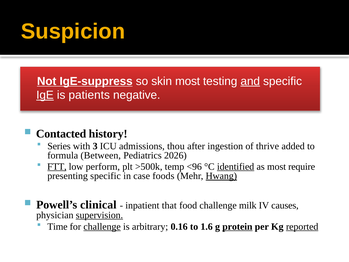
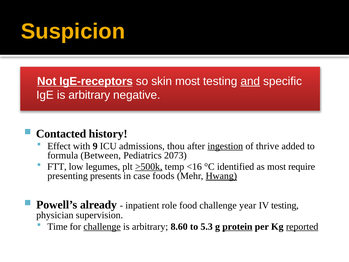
IgE-suppress: IgE-suppress -> IgE-receptors (96, 81)
IgE underline: present -> none (45, 95)
patients: patients -> arbitrary (89, 95)
Series: Series -> Effect (59, 146)
3: 3 -> 9 (95, 146)
ingestion underline: none -> present (225, 146)
2026: 2026 -> 2073 (175, 155)
FTT underline: present -> none (57, 166)
perform: perform -> legumes (103, 166)
>500k underline: none -> present (149, 166)
<96: <96 -> <16 (194, 166)
identified underline: present -> none (236, 166)
presenting specific: specific -> presents (106, 176)
clinical: clinical -> already (98, 205)
that: that -> role (169, 205)
milk: milk -> year (248, 205)
IV causes: causes -> testing (285, 205)
supervision underline: present -> none (99, 215)
0.16: 0.16 -> 8.60 (179, 226)
1.6: 1.6 -> 5.3 (207, 226)
